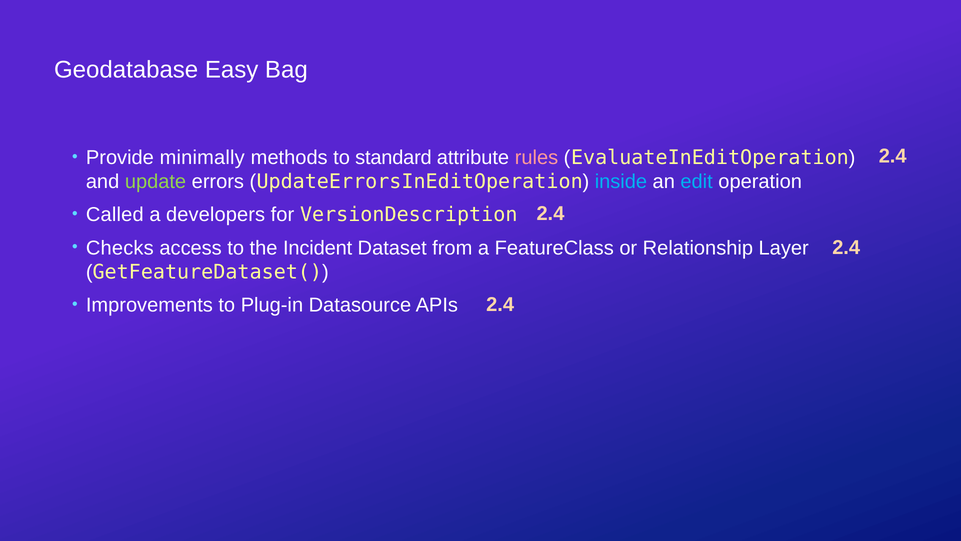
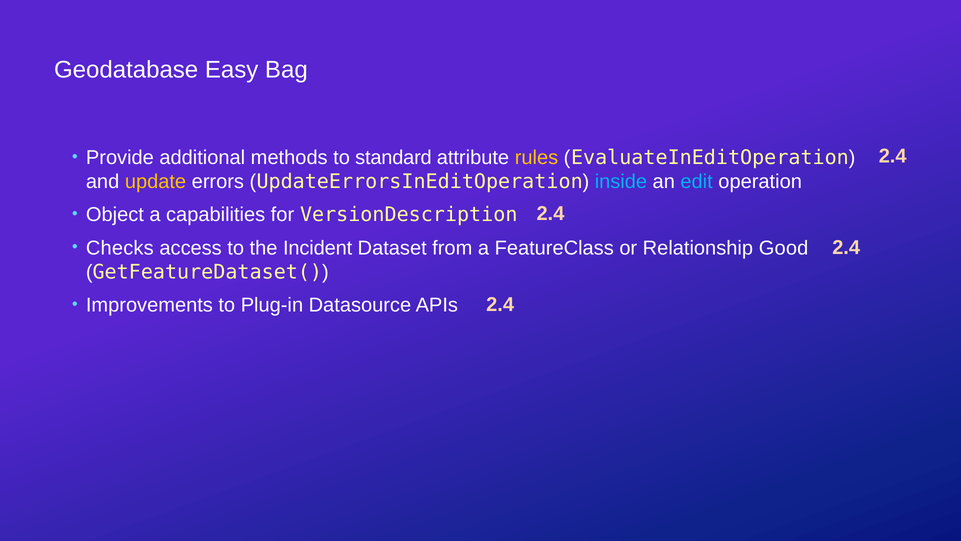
minimally: minimally -> additional (202, 158)
rules colour: pink -> yellow (536, 158)
update colour: light green -> yellow (156, 182)
Called: Called -> Object (115, 215)
developers: developers -> capabilities (216, 215)
Layer: Layer -> Good (784, 248)
